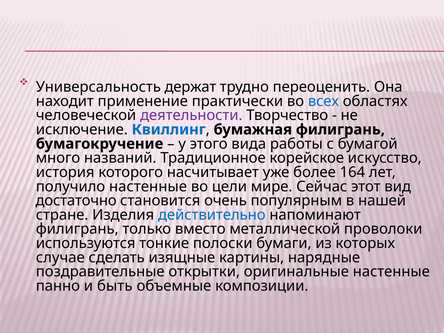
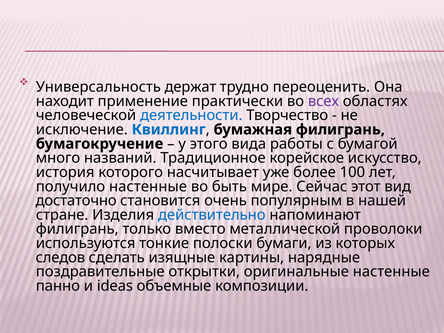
всех colour: blue -> purple (323, 101)
деятельности colour: purple -> blue (191, 115)
164: 164 -> 100 (352, 172)
цели: цели -> быть (229, 186)
случае: случае -> следов (60, 258)
быть: быть -> ideas (115, 286)
